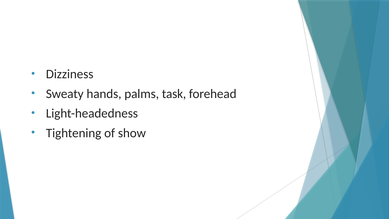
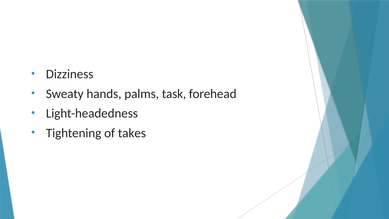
show: show -> takes (132, 133)
